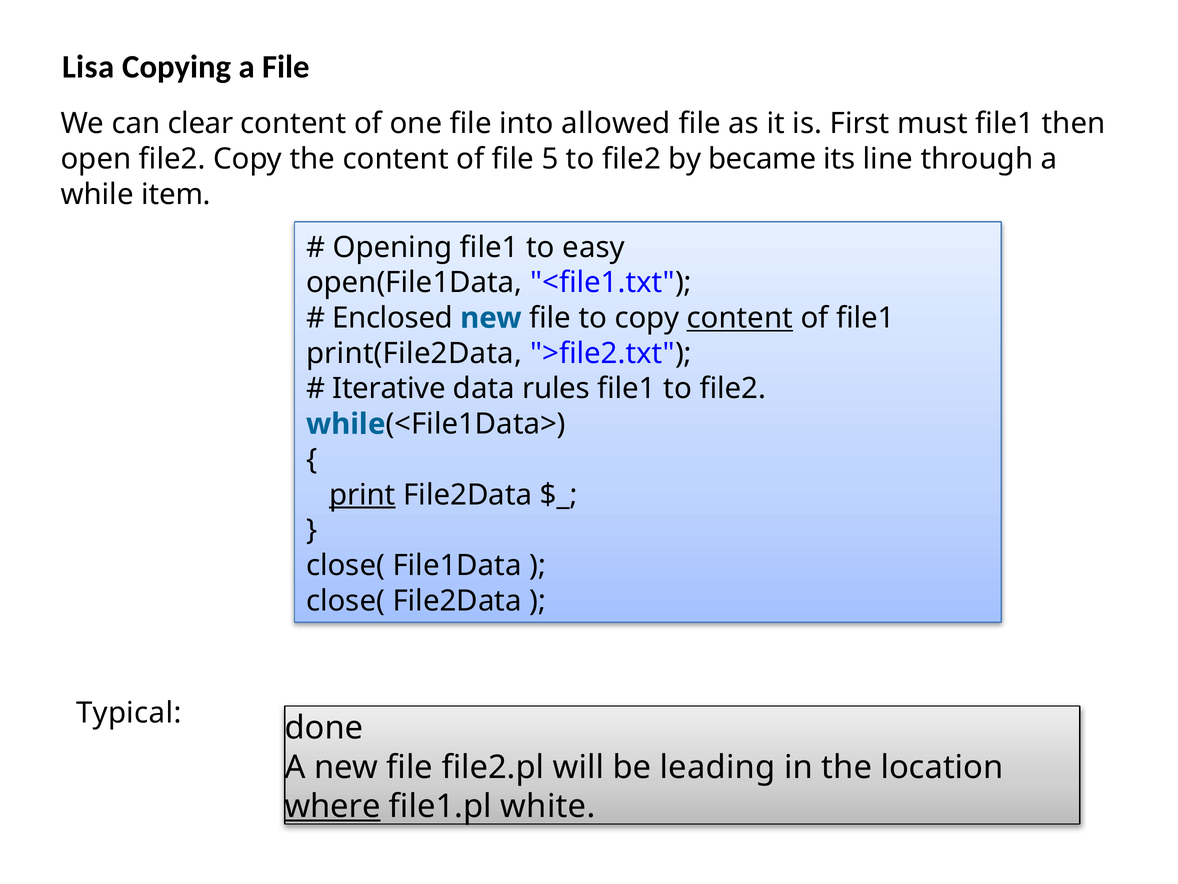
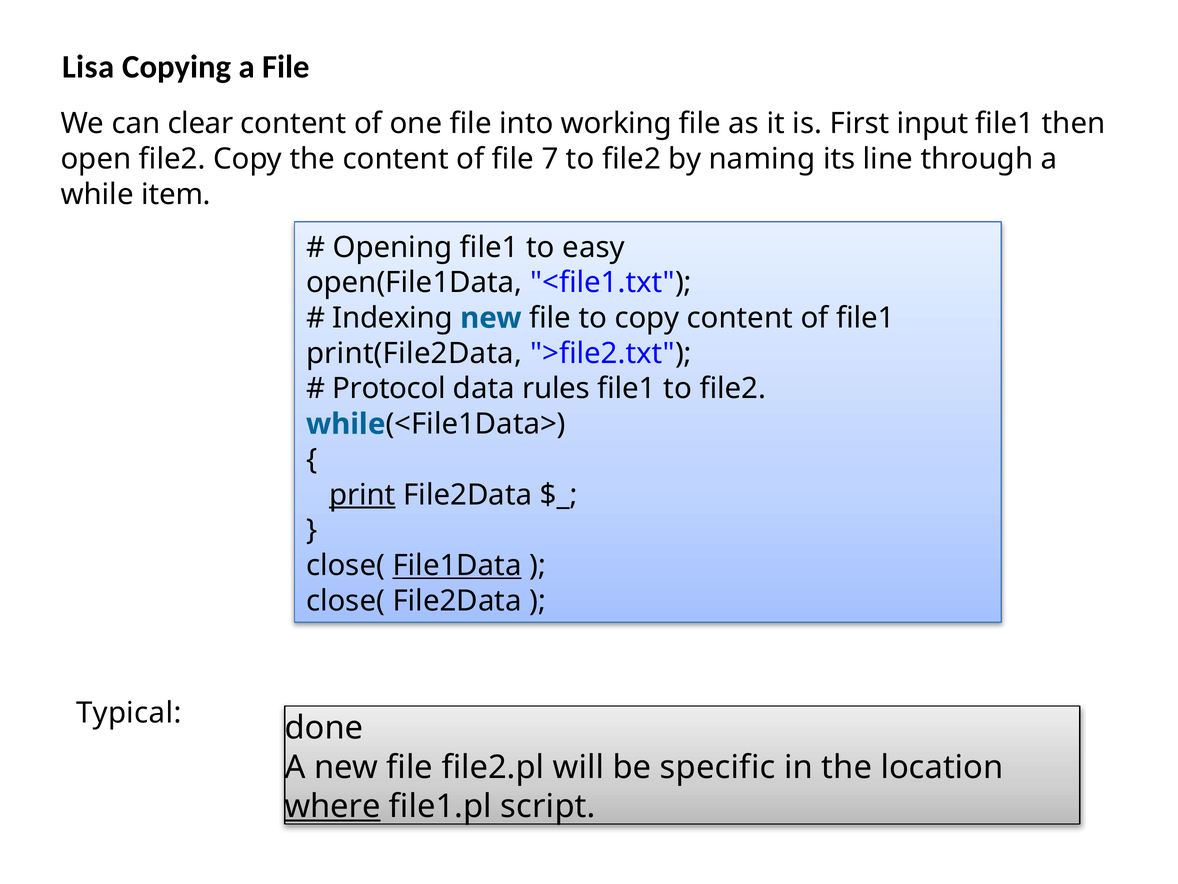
allowed: allowed -> working (616, 124)
must: must -> input (933, 124)
5: 5 -> 7 (550, 159)
became: became -> naming (762, 159)
Enclosed: Enclosed -> Indexing (393, 318)
content underline: present -> none (740, 318)
Iterative: Iterative -> Protocol (389, 389)
File1Data underline: none -> present (457, 565)
leading: leading -> specific (718, 767)
white: white -> script (548, 806)
